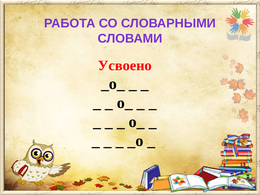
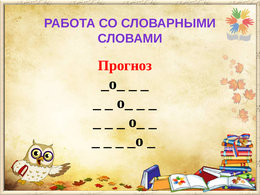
Усвоено: Усвоено -> Прогноз (125, 65)
